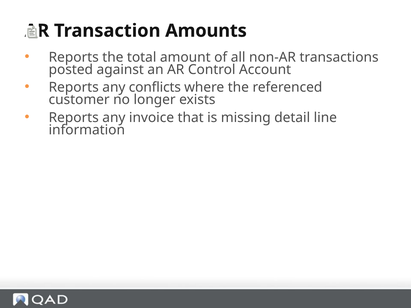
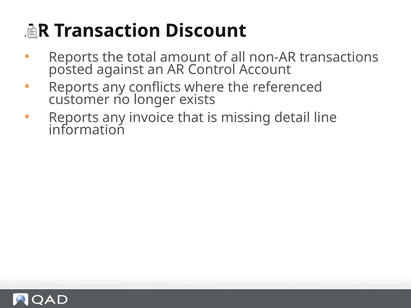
Amounts: Amounts -> Discount (206, 31)
